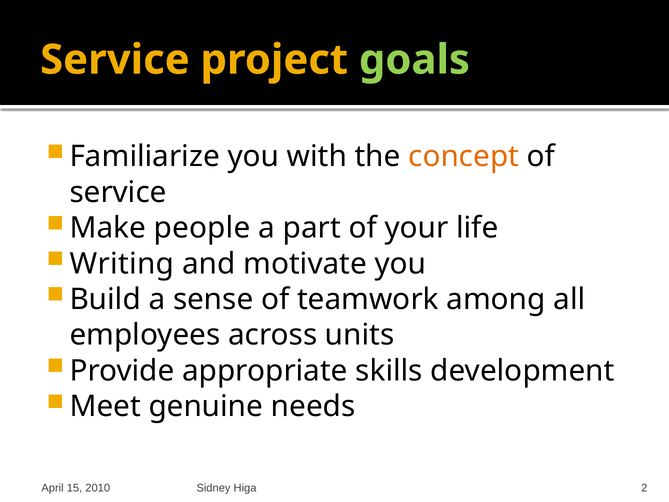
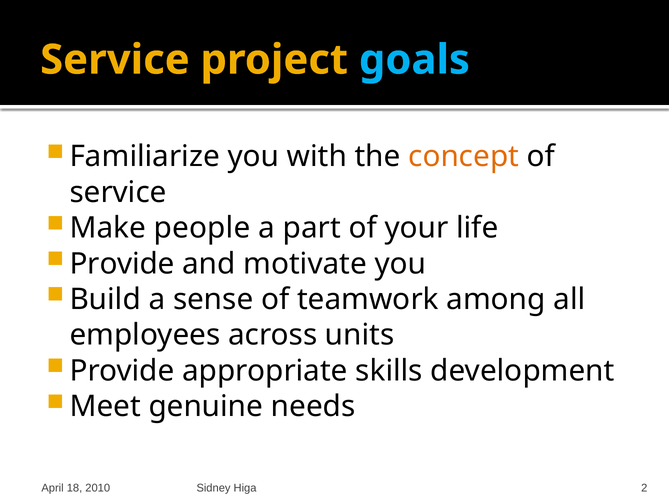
goals colour: light green -> light blue (414, 60)
Writing: Writing -> Provide (122, 264)
15: 15 -> 18 (75, 488)
